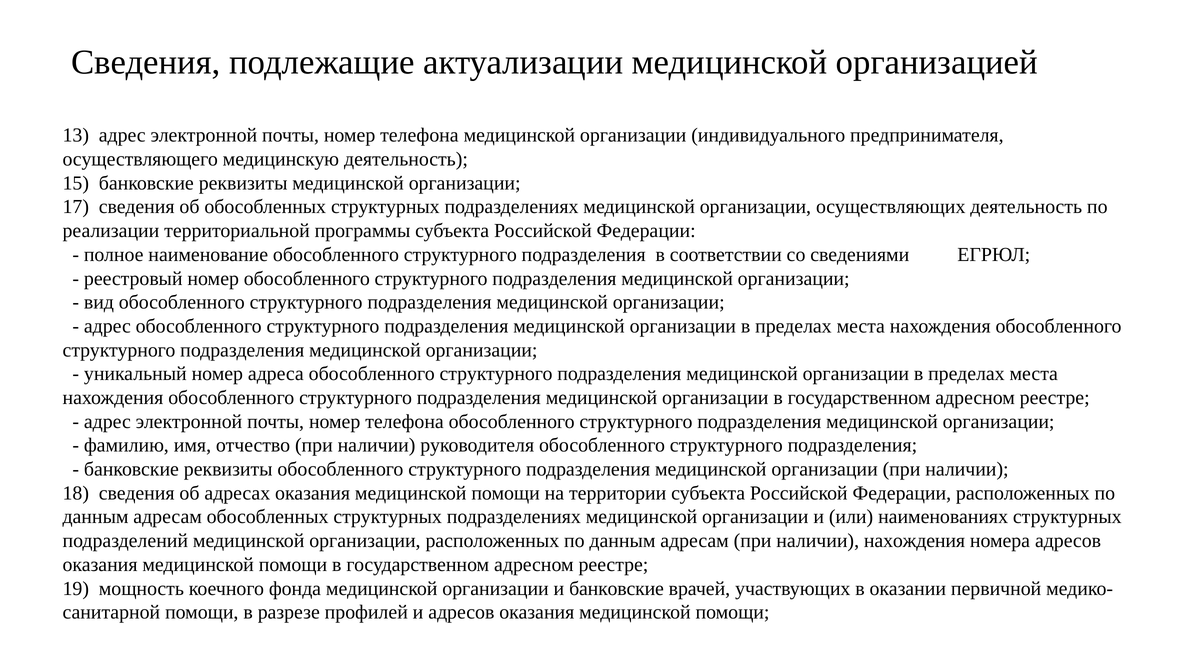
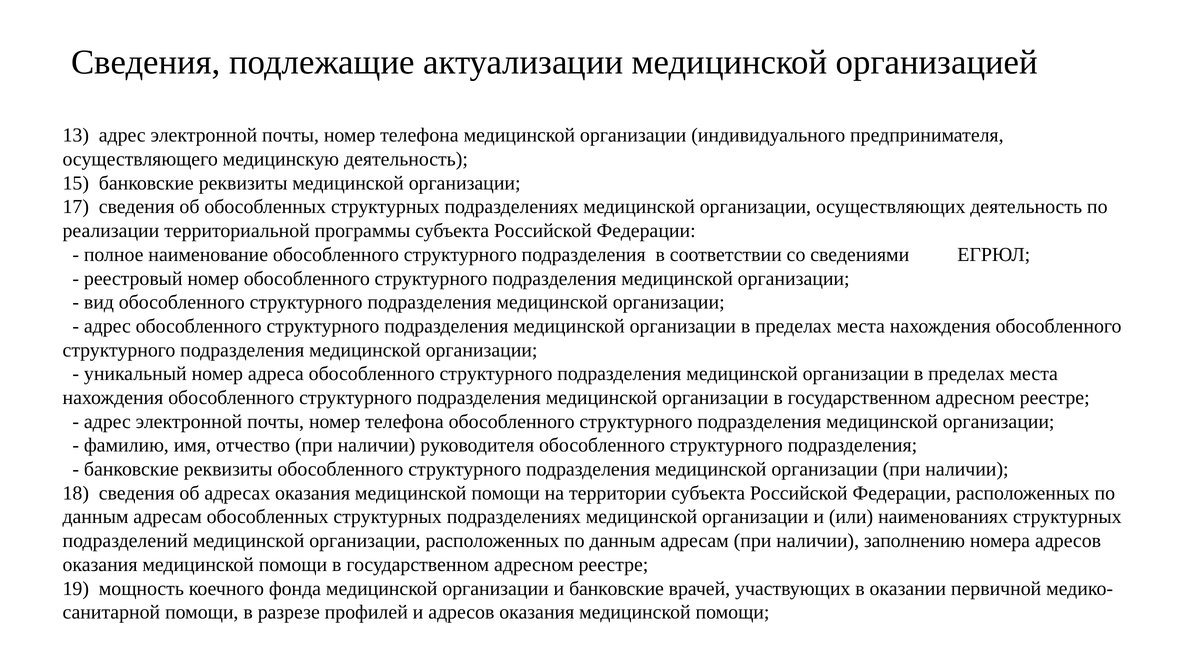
наличии нахождения: нахождения -> заполнению (915, 541)
